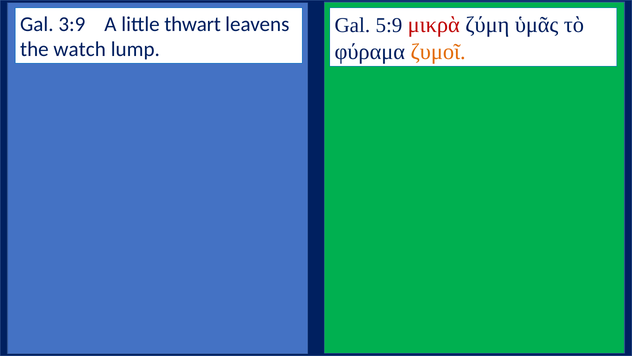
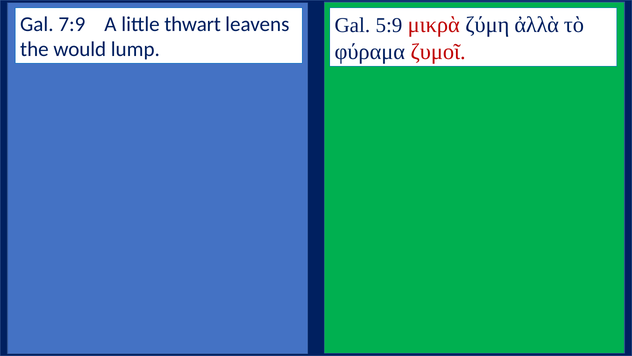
3:9: 3:9 -> 7:9 (72, 24)
ὑμᾶς: ὑμᾶς -> ἀλλὰ (537, 25)
watch: watch -> would (80, 49)
ζυμοῖ colour: orange -> red (438, 52)
